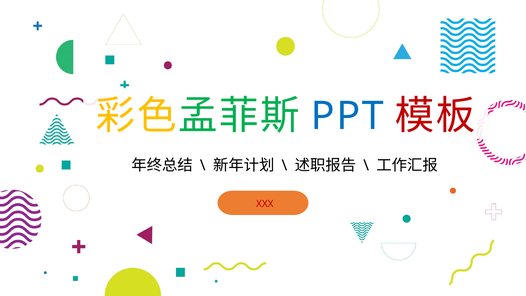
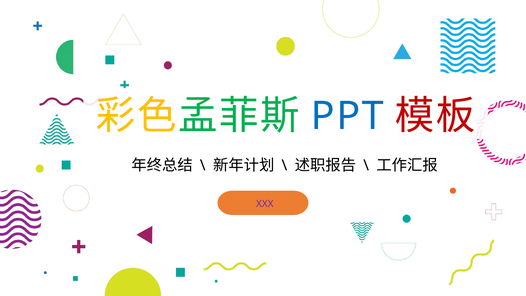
XXX colour: red -> purple (265, 204)
